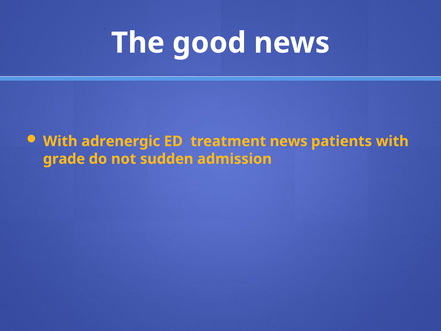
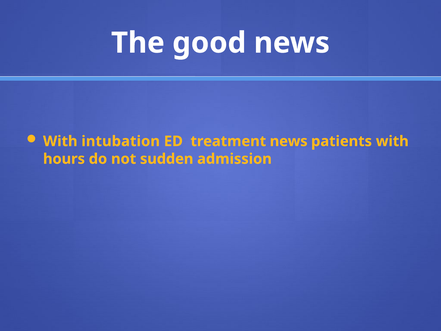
adrenergic: adrenergic -> intubation (121, 141)
grade: grade -> hours (64, 159)
